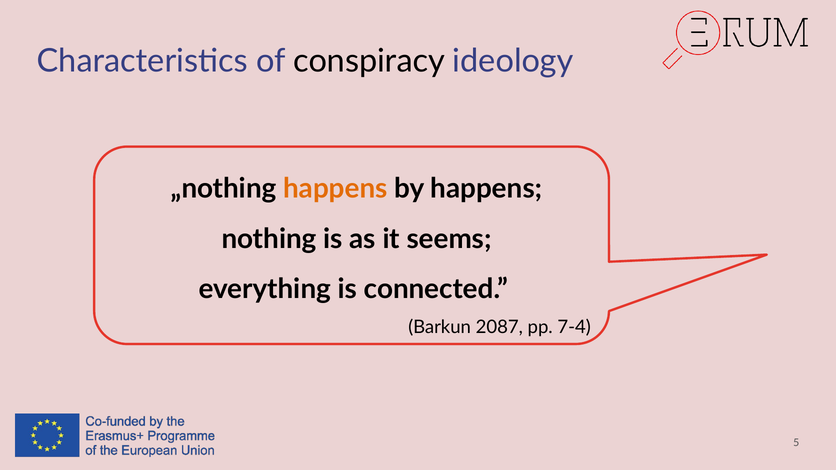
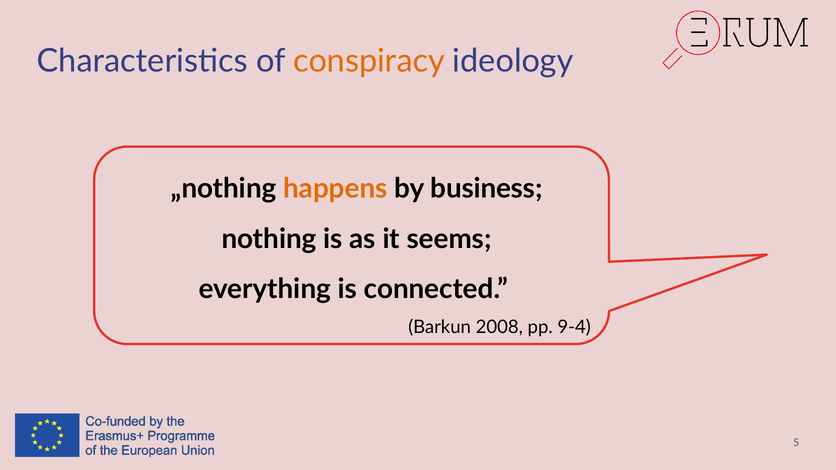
conspiracy colour: black -> orange (369, 61)
by happens: happens -> business (486, 189)
2087: 2087 -> 2008 (499, 328)
7-4: 7-4 -> 9-4 (574, 328)
